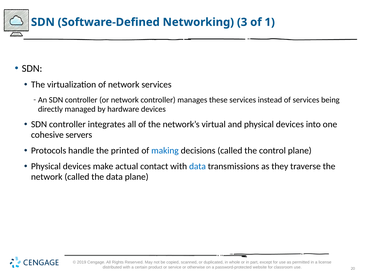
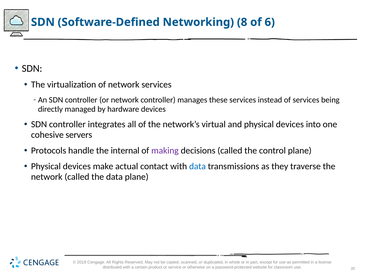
3: 3 -> 8 (242, 22)
1: 1 -> 6 (270, 22)
printed: printed -> internal (125, 151)
making colour: blue -> purple (165, 151)
